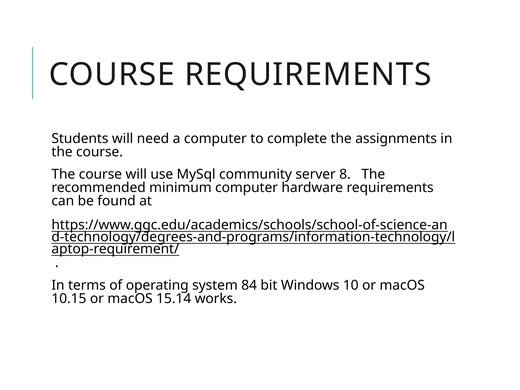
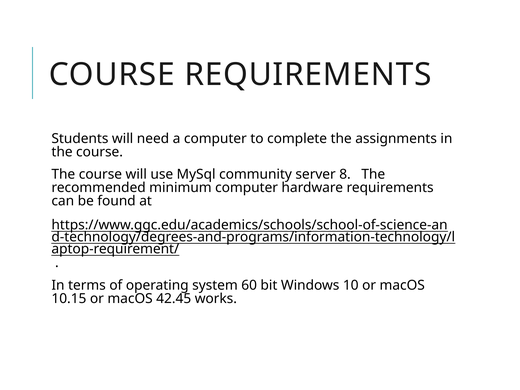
84: 84 -> 60 (249, 285)
15.14: 15.14 -> 42.45 (174, 298)
